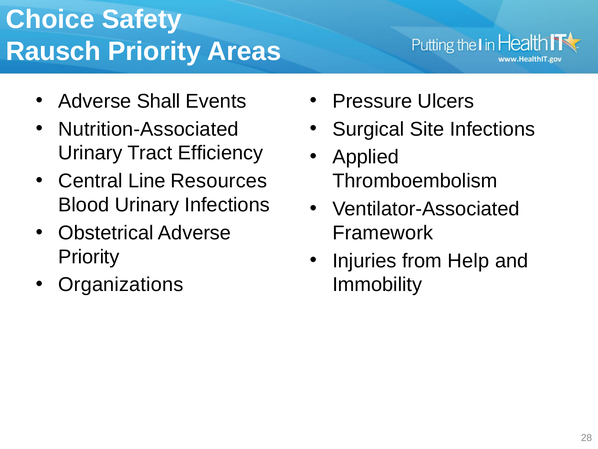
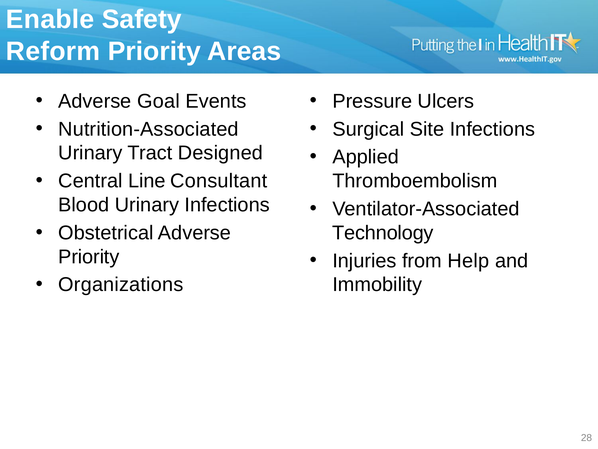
Choice: Choice -> Enable (50, 19)
Rausch: Rausch -> Reform (53, 51)
Shall: Shall -> Goal (158, 101)
Efficiency: Efficiency -> Designed (220, 153)
Resources: Resources -> Consultant (219, 181)
Framework: Framework -> Technology (383, 233)
